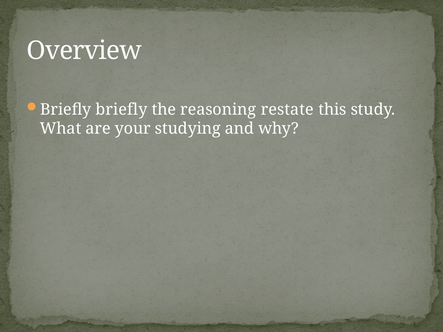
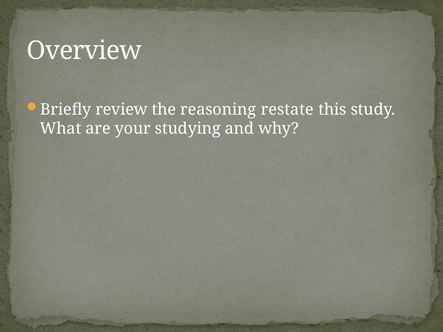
Briefly briefly: briefly -> review (122, 110)
